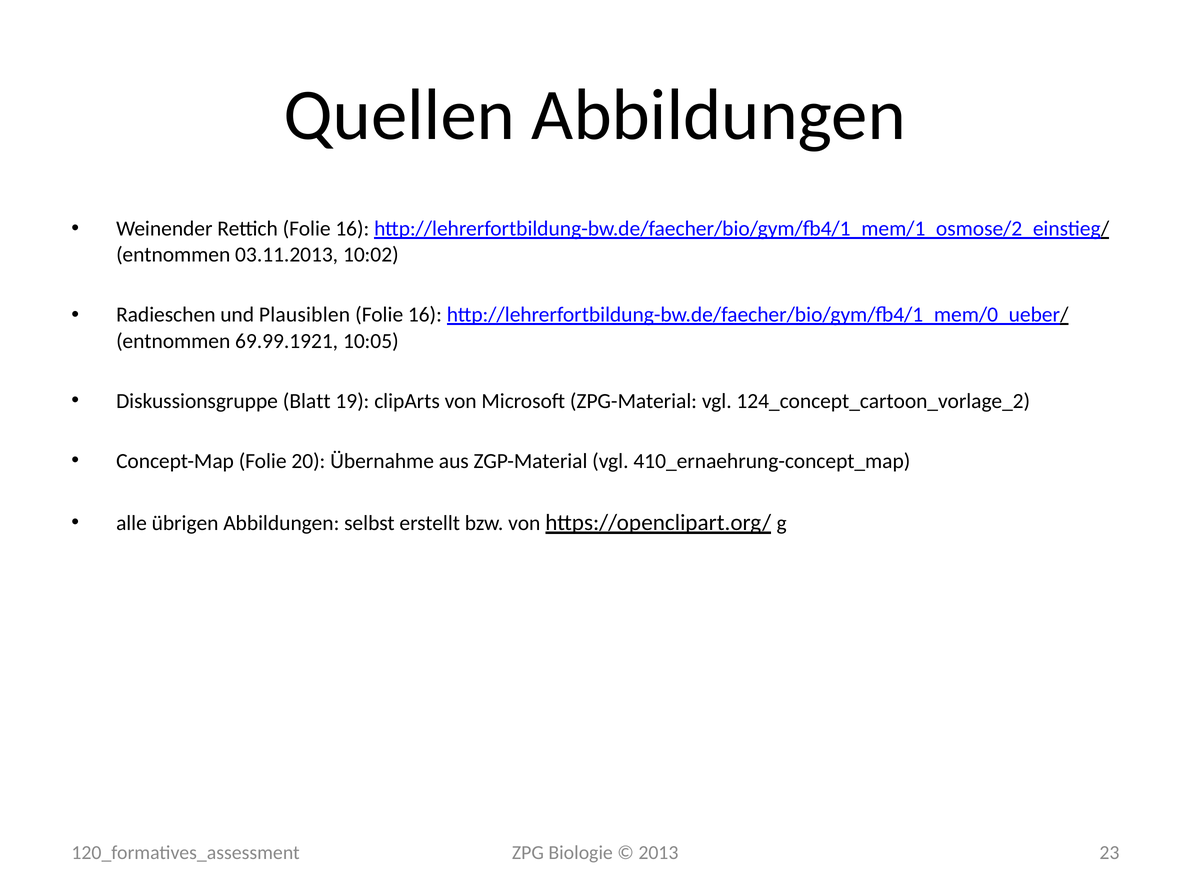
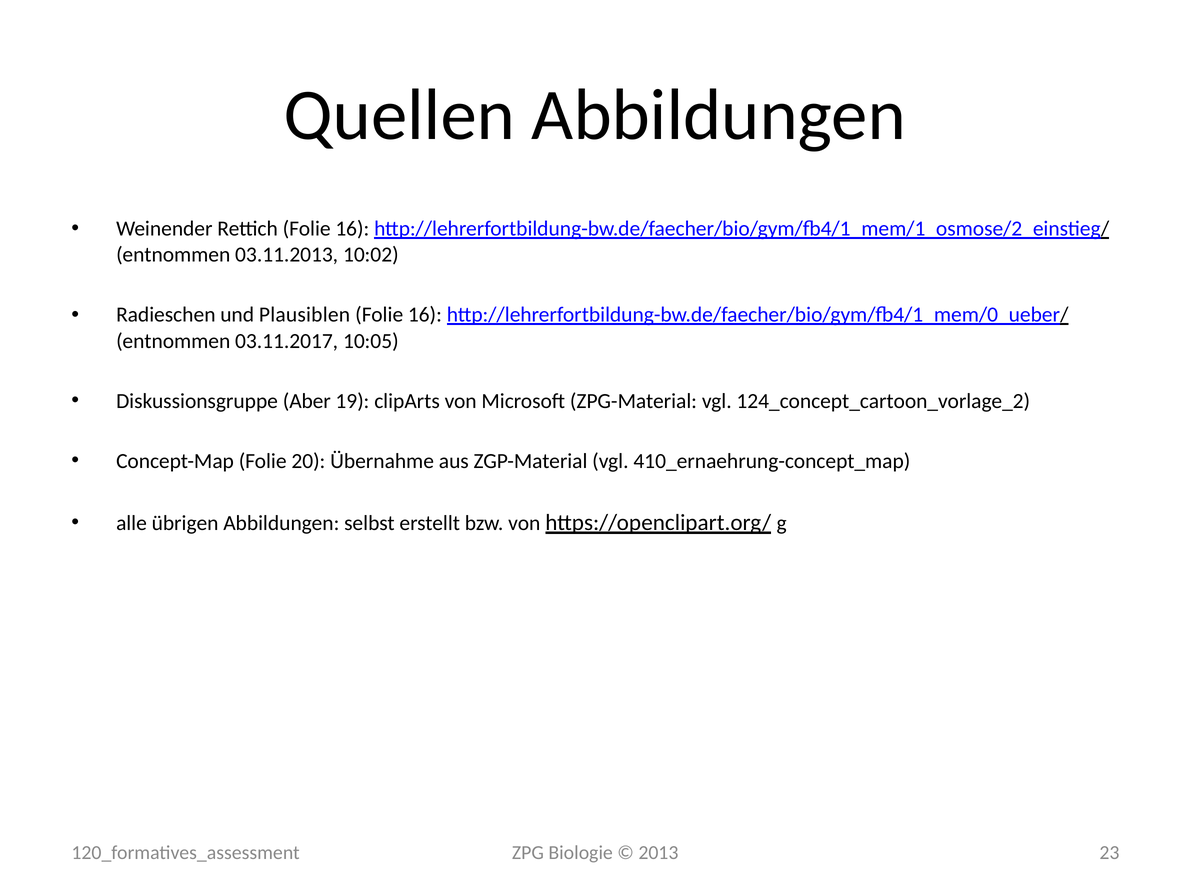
69.99.1921: 69.99.1921 -> 03.11.2017 (287, 341)
Blatt: Blatt -> Aber (307, 401)
